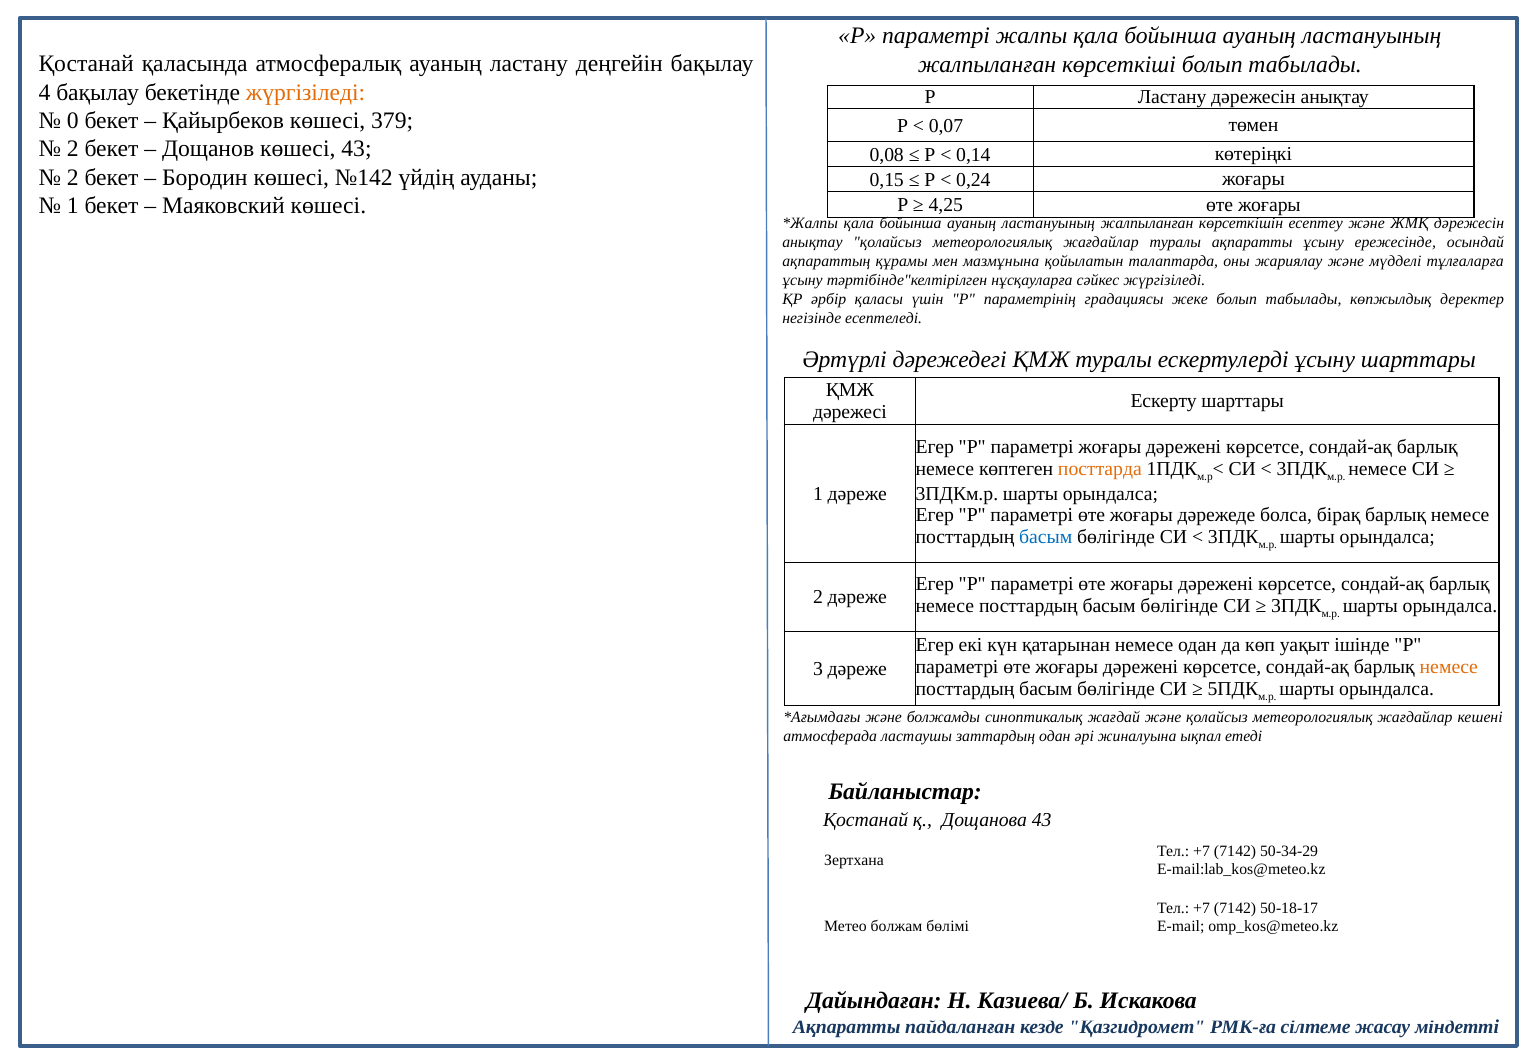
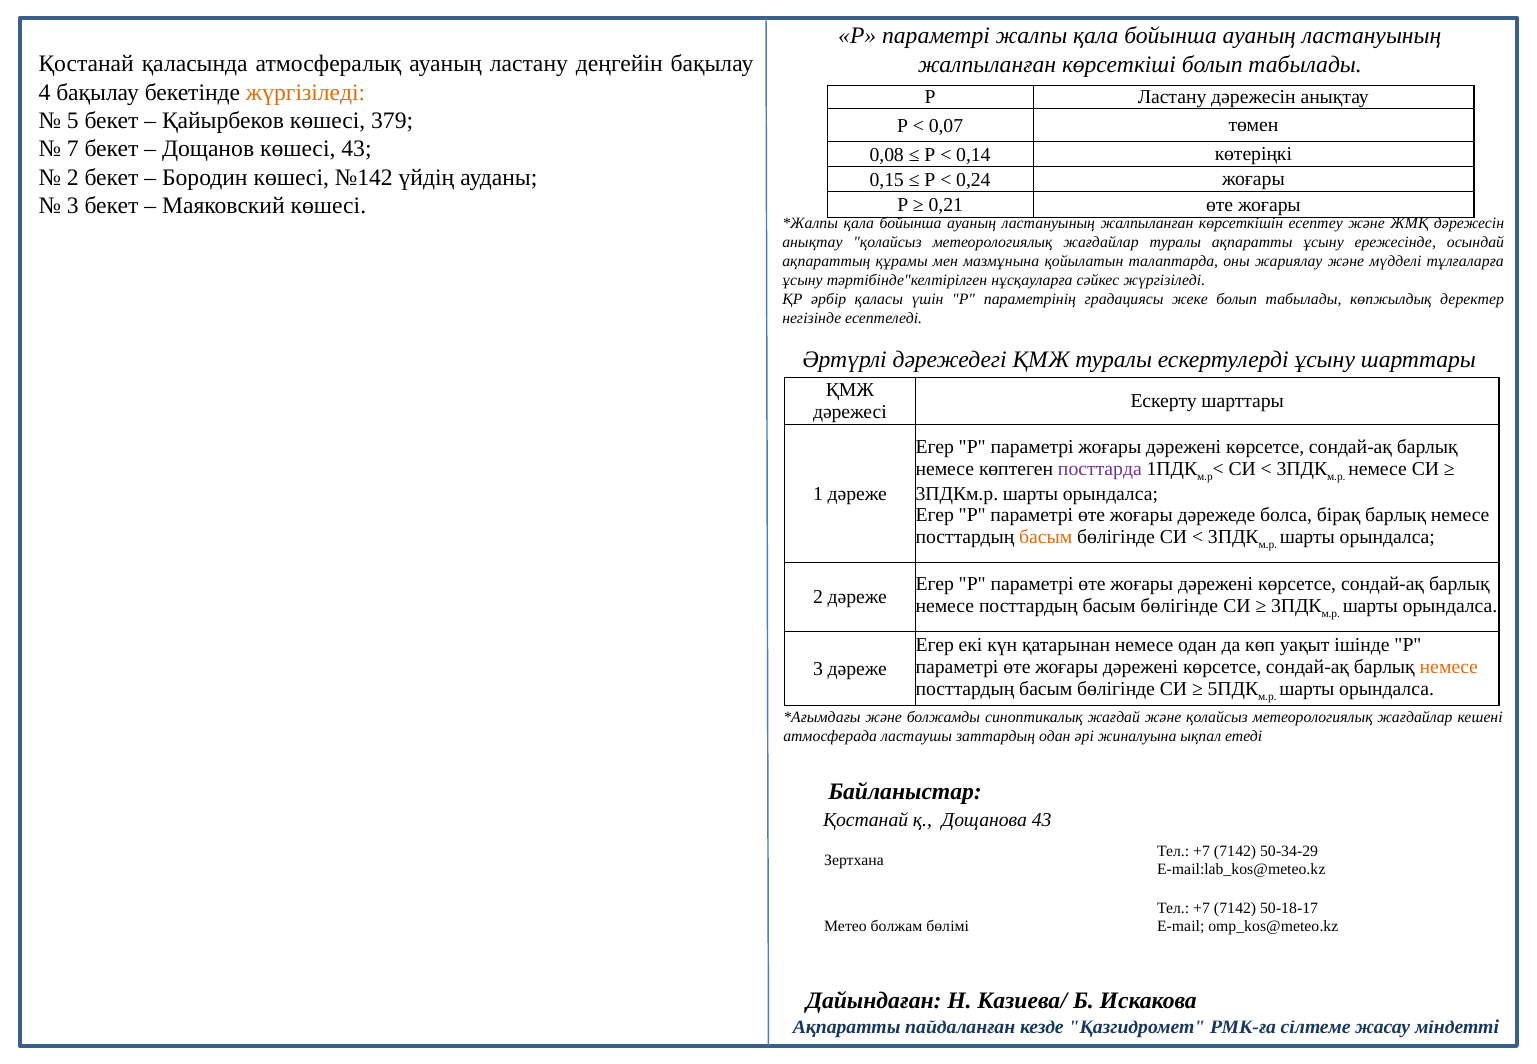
0: 0 -> 5 (73, 121)
2: 2 -> 7 (73, 149)
1: 1 -> 3 (73, 206)
4,25: 4,25 -> 0,21 (946, 205)
посттарда colour: orange -> purple (1100, 469)
басым colour: blue -> orange (1046, 537)
